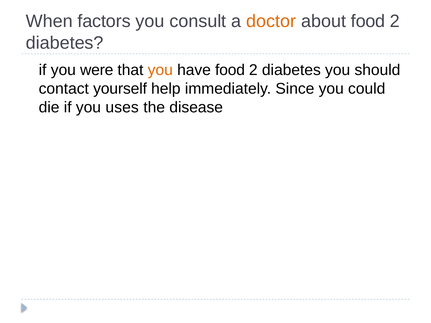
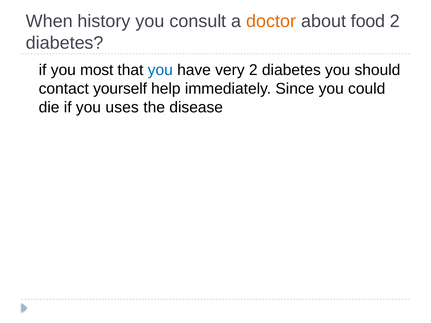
factors: factors -> history (104, 21)
were: were -> most (97, 70)
you colour: orange -> blue (160, 70)
have food: food -> very (230, 70)
